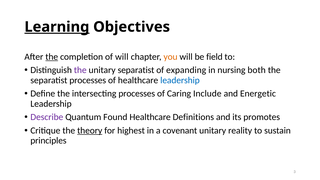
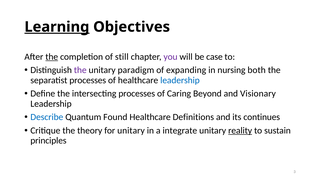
of will: will -> still (122, 57)
you colour: orange -> purple (171, 57)
field: field -> case (214, 57)
unitary separatist: separatist -> paradigm (136, 70)
Include: Include -> Beyond (207, 94)
Energetic: Energetic -> Visionary (258, 94)
Describe colour: purple -> blue (47, 117)
promotes: promotes -> continues (262, 117)
theory underline: present -> none (90, 131)
for highest: highest -> unitary (131, 131)
covenant: covenant -> integrate (180, 131)
reality underline: none -> present (240, 131)
